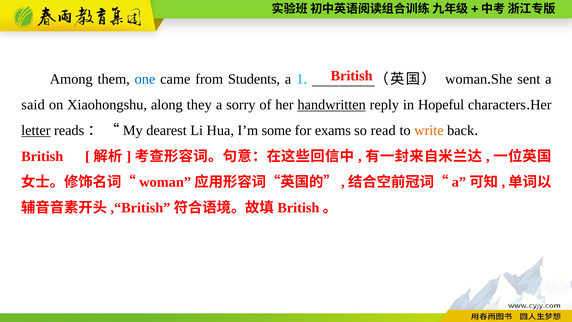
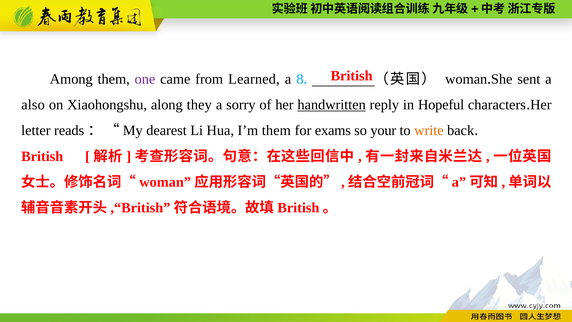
one colour: blue -> purple (145, 79)
Students: Students -> Learned (254, 79)
1: 1 -> 8 (300, 79)
said: said -> also (33, 105)
letter underline: present -> none (36, 130)
I’m some: some -> them (276, 130)
read: read -> your (383, 130)
